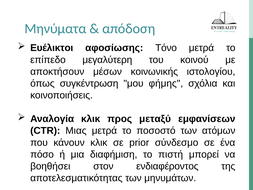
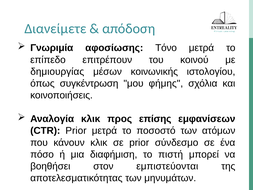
Μηνύματα: Μηνύματα -> Διανείμετε (55, 29)
Ευέλικτοι: Ευέλικτοι -> Γνωριμία (52, 48)
μεγαλύτερη: μεγαλύτερη -> επιτρέπουν (107, 60)
αποκτήσουν: αποκτήσουν -> δημιουργίας (57, 71)
μεταξύ: μεταξύ -> επίσης (155, 119)
CTR Μιας: Μιας -> Prior (76, 131)
ενδιαφέροντος: ενδιαφέροντος -> εμπιστεύονται (167, 166)
